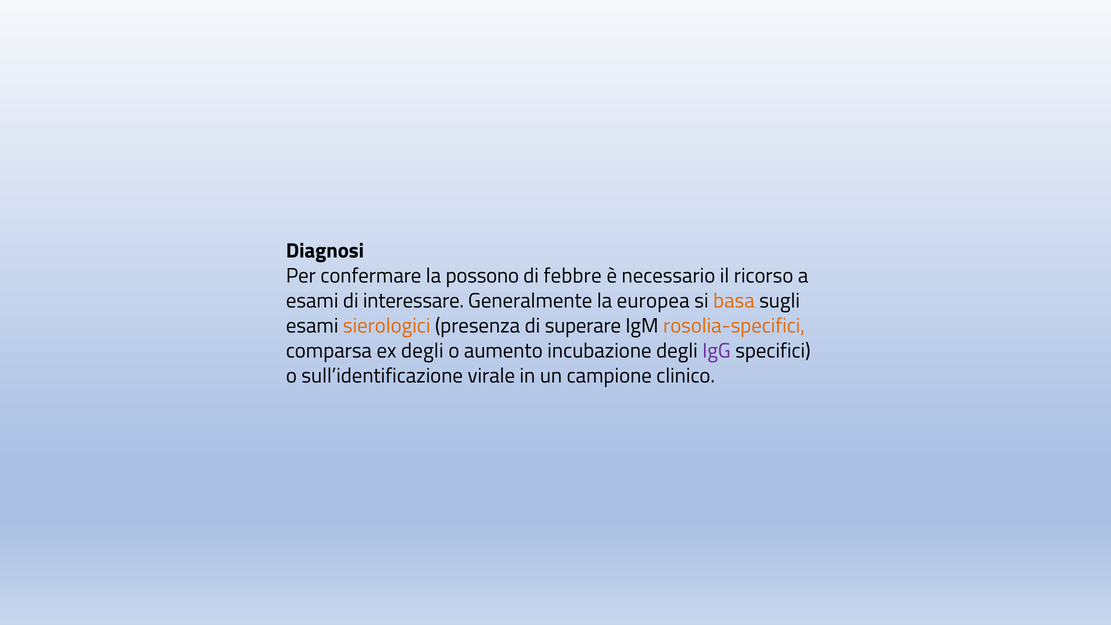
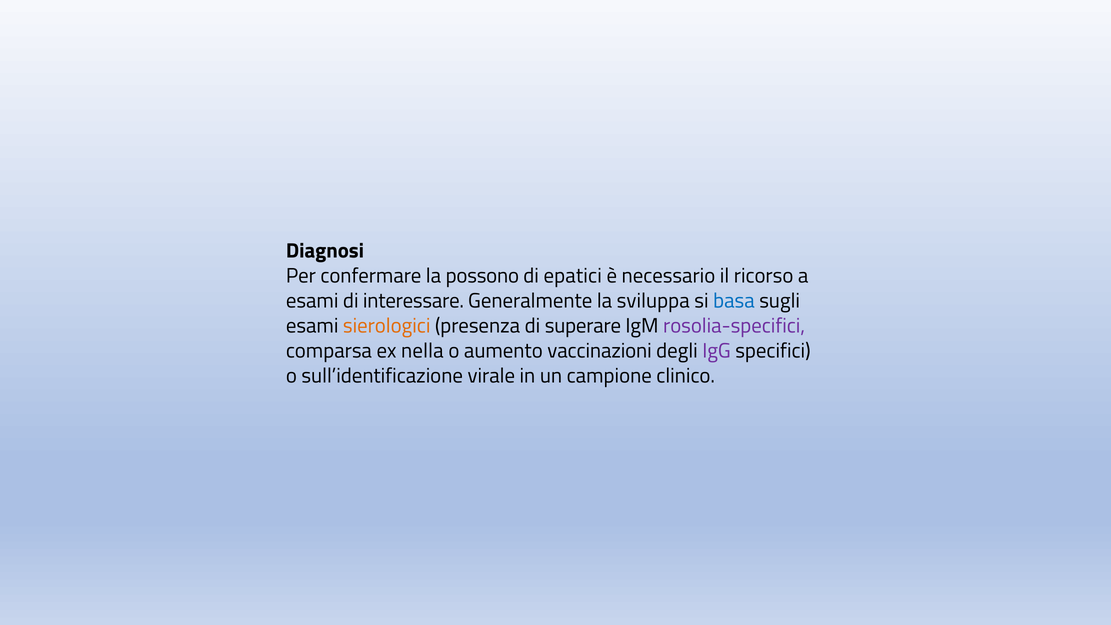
febbre: febbre -> epatici (573, 276)
europea: europea -> sviluppa (653, 301)
basa colour: orange -> blue (734, 301)
rosolia-specifici colour: orange -> purple (734, 326)
ex degli: degli -> nella (422, 351)
incubazione: incubazione -> vaccinazioni (600, 351)
